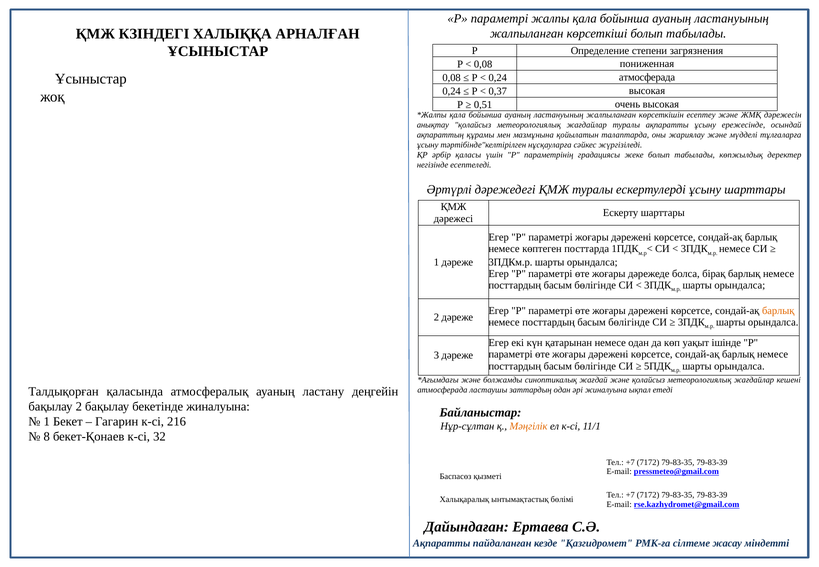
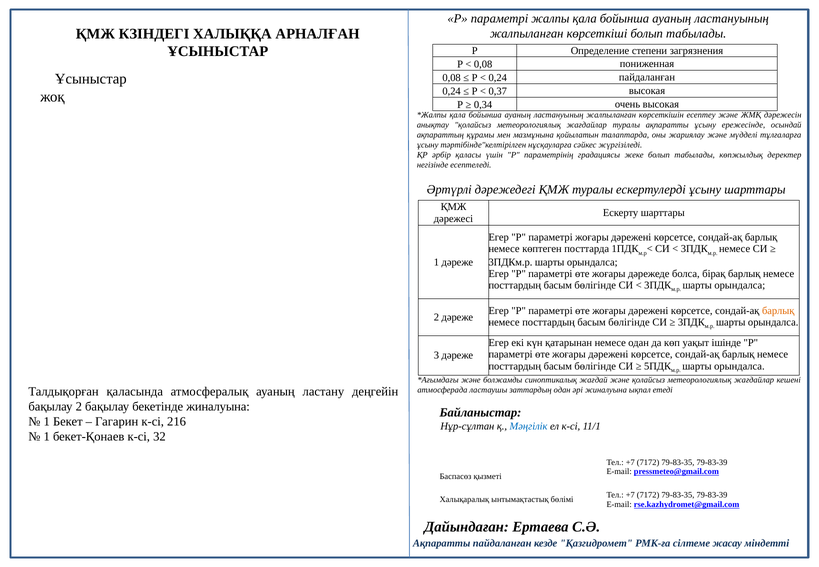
0,24 атмосферада: атмосферада -> пайдаланған (647, 77)
0,51: 0,51 -> 0,34 (483, 105)
Мәңгілік colour: orange -> blue (529, 426)
8: 8 -> 1 (47, 437)
